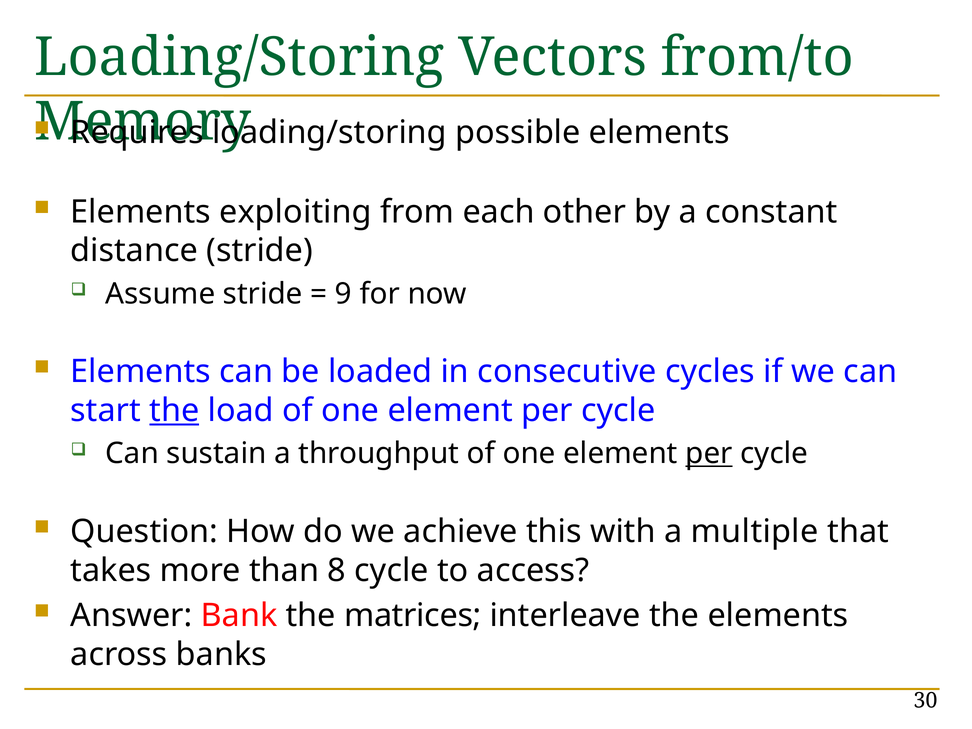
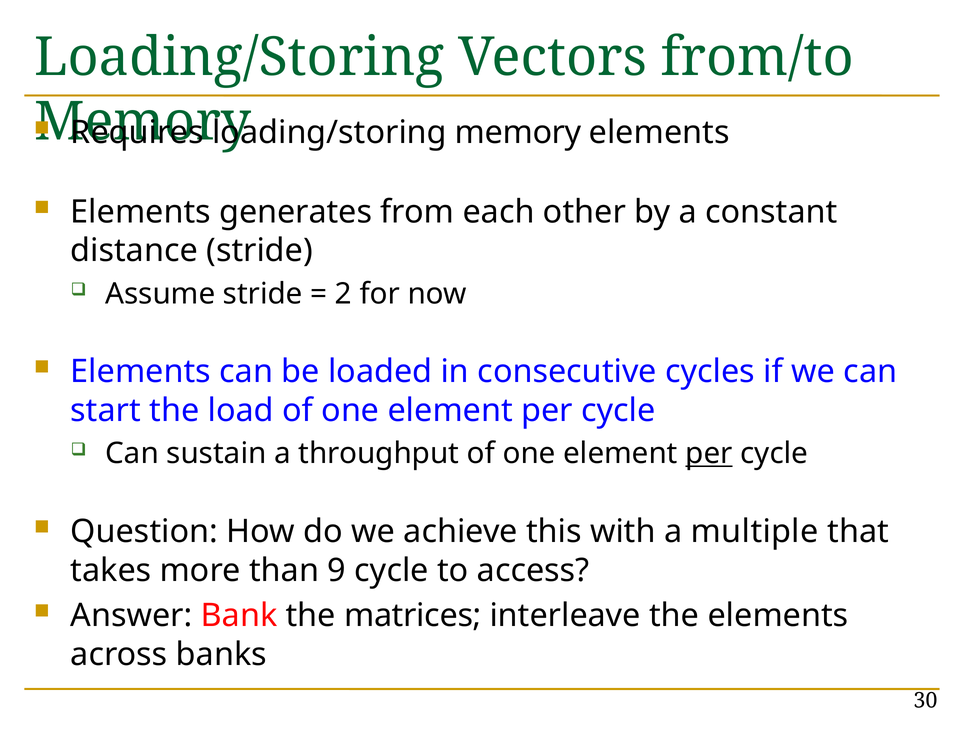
loading/storing possible: possible -> memory (518, 133)
exploiting: exploiting -> generates (296, 212)
9: 9 -> 2 (343, 294)
the underline: present -> none (174, 411)
8: 8 -> 9 (337, 570)
